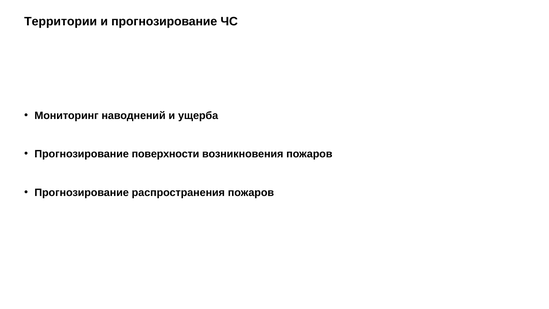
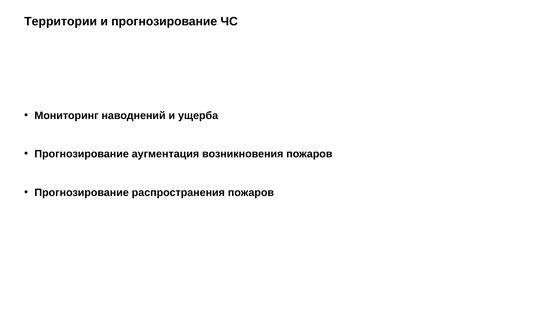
поверхности: поверхности -> аугментация (165, 154)
